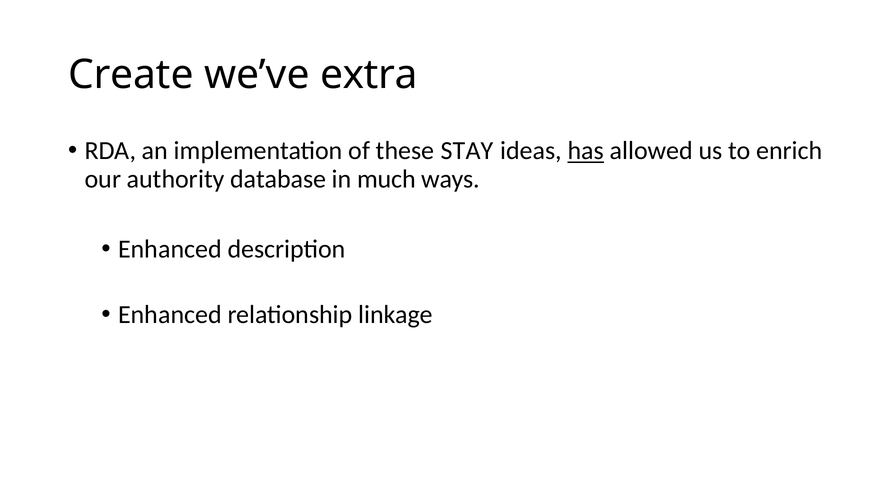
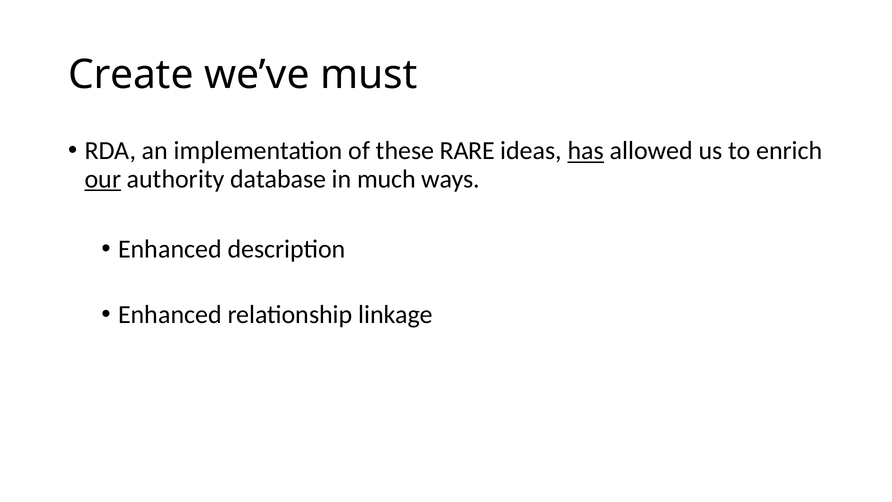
extra: extra -> must (369, 75)
STAY: STAY -> RARE (467, 151)
our underline: none -> present (103, 179)
